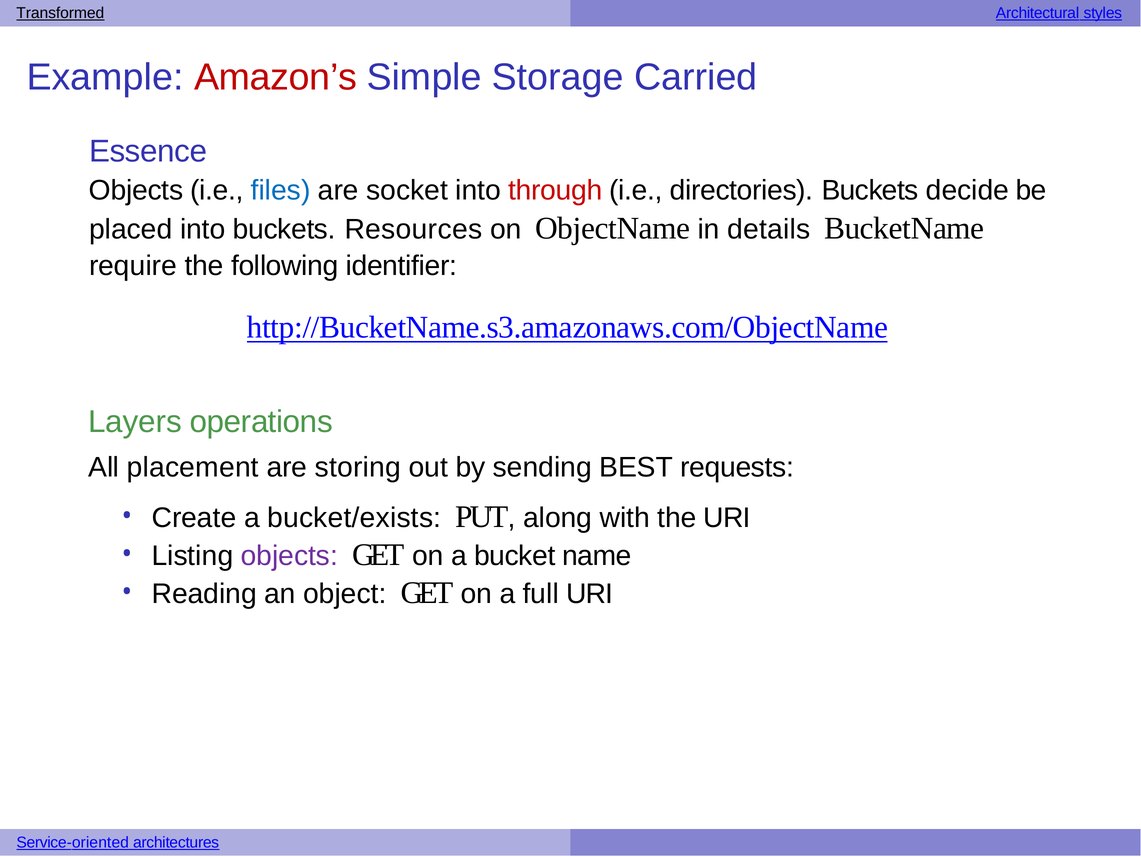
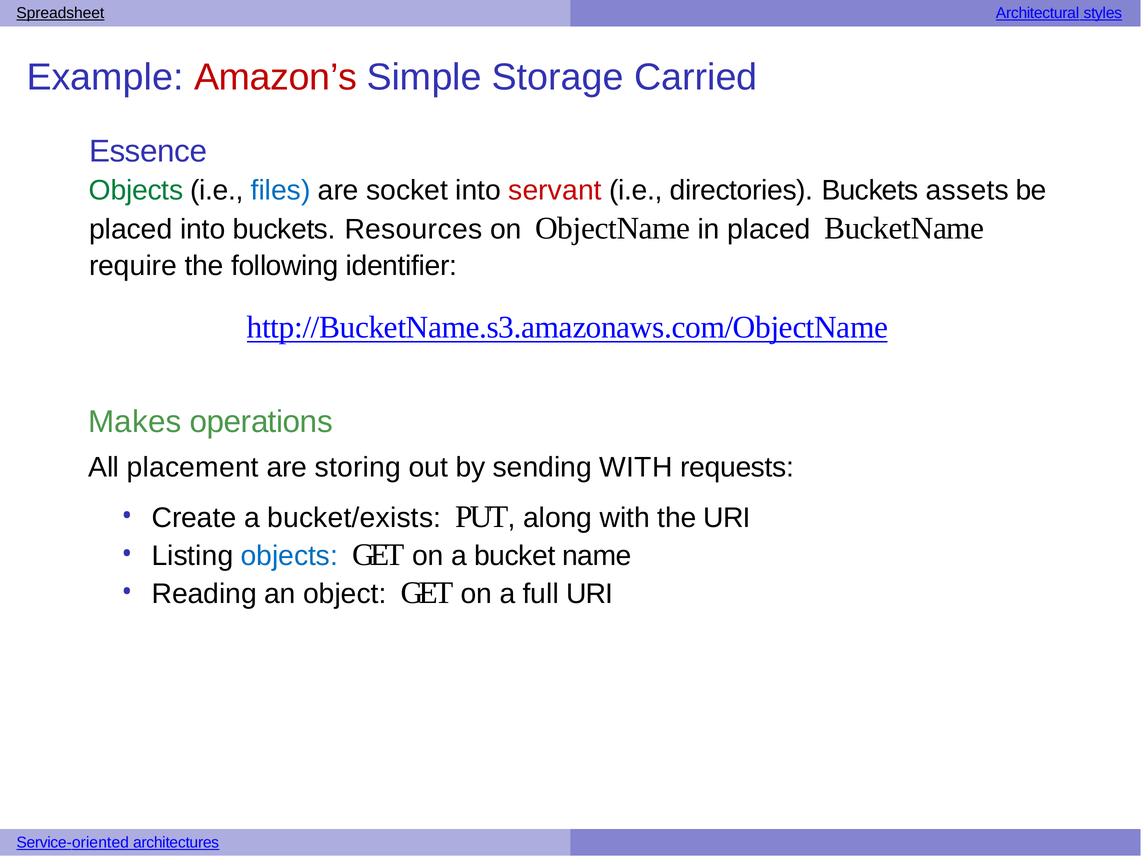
Transformed: Transformed -> Spreadsheet (60, 13)
Objects colour: black -> green (136, 190)
through: through -> servant (555, 190)
decide: decide -> assets (967, 190)
in details: details -> placed (769, 229)
Layers: Layers -> Makes (135, 422)
sending BEST: BEST -> WITH (636, 467)
objects colour: purple -> blue (289, 555)
